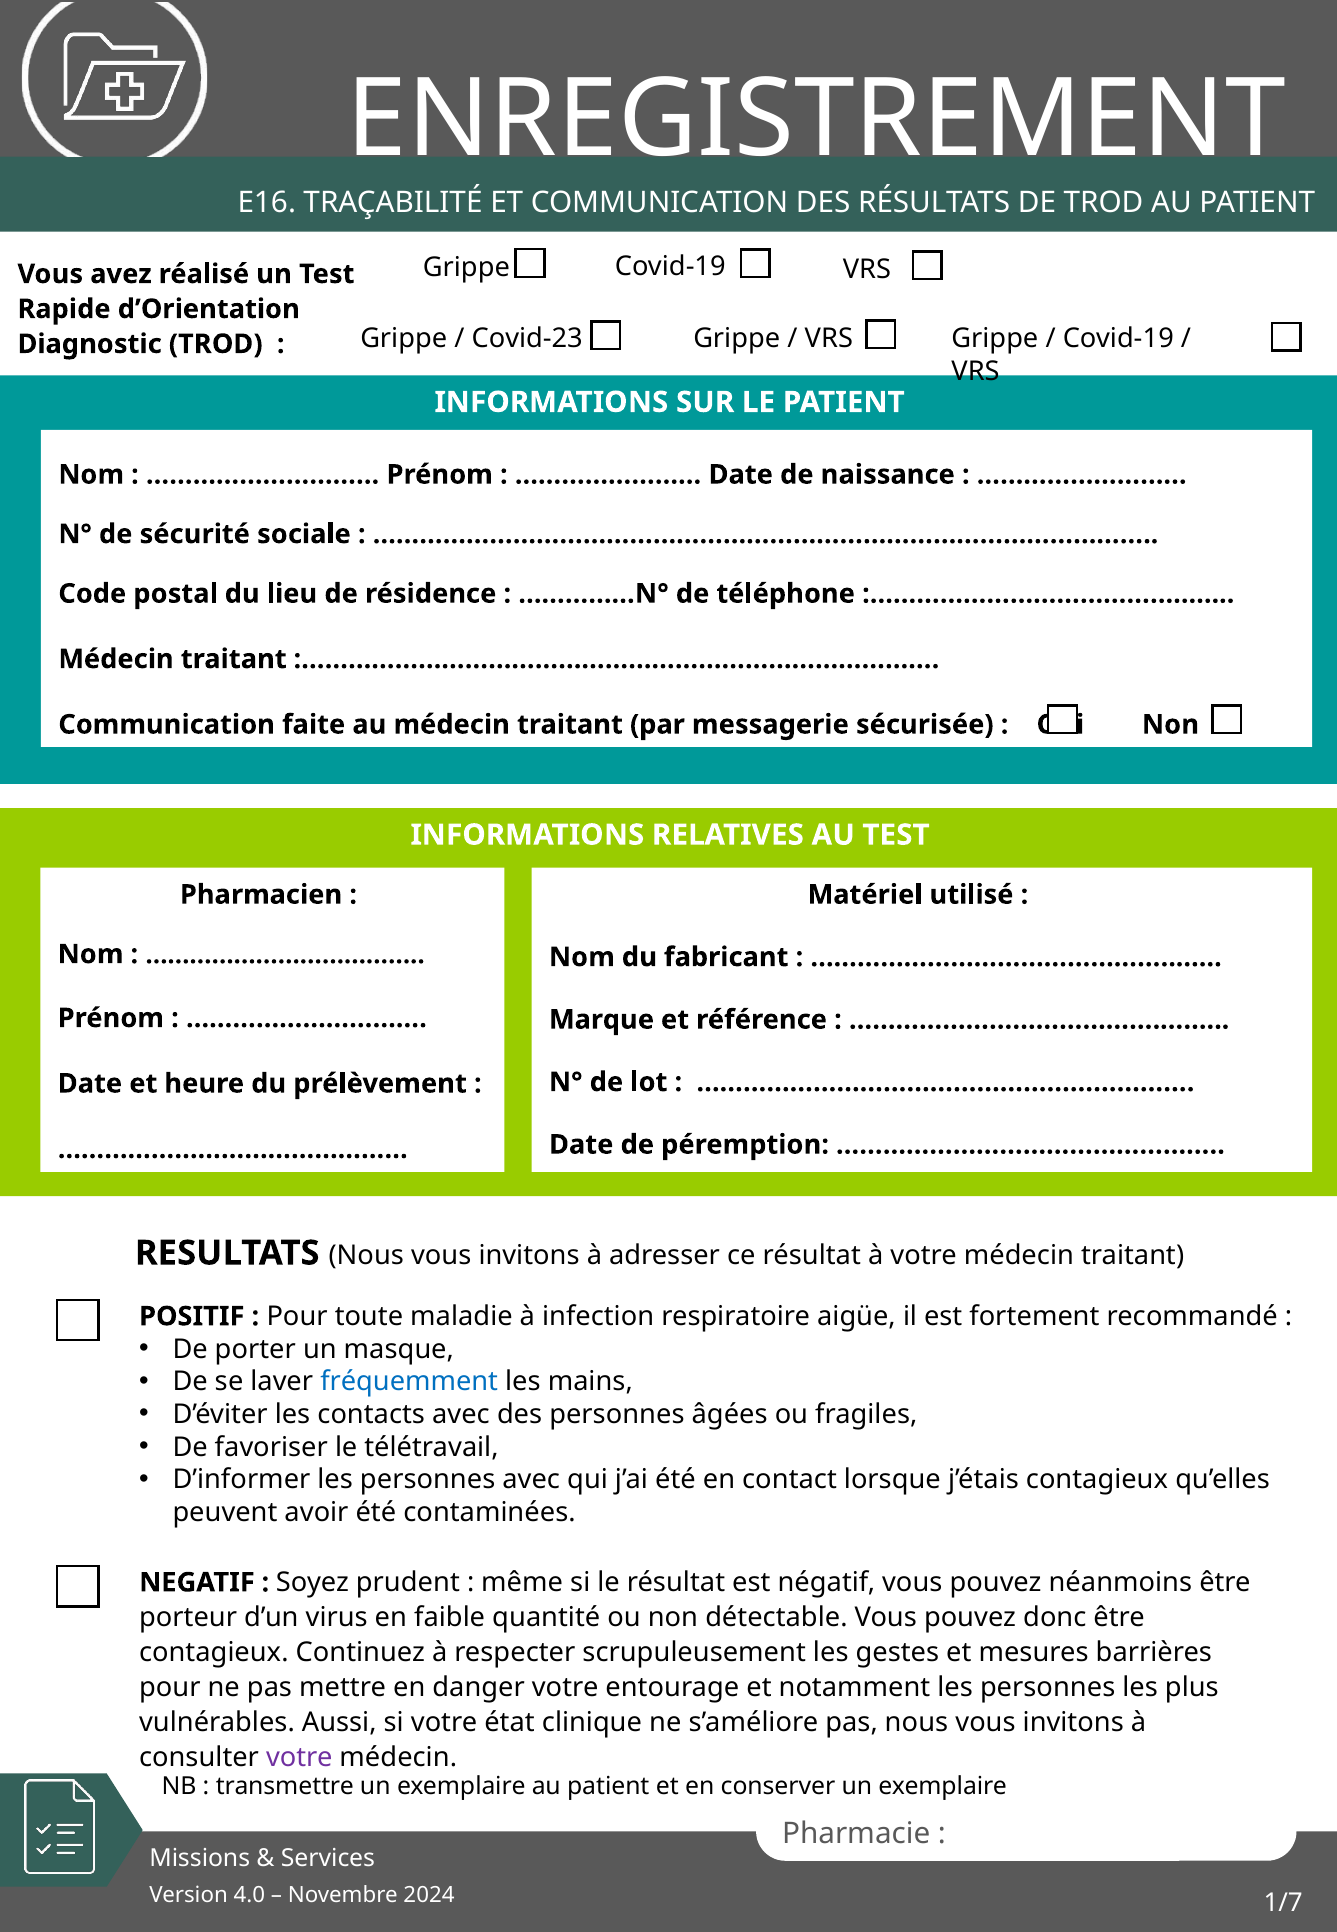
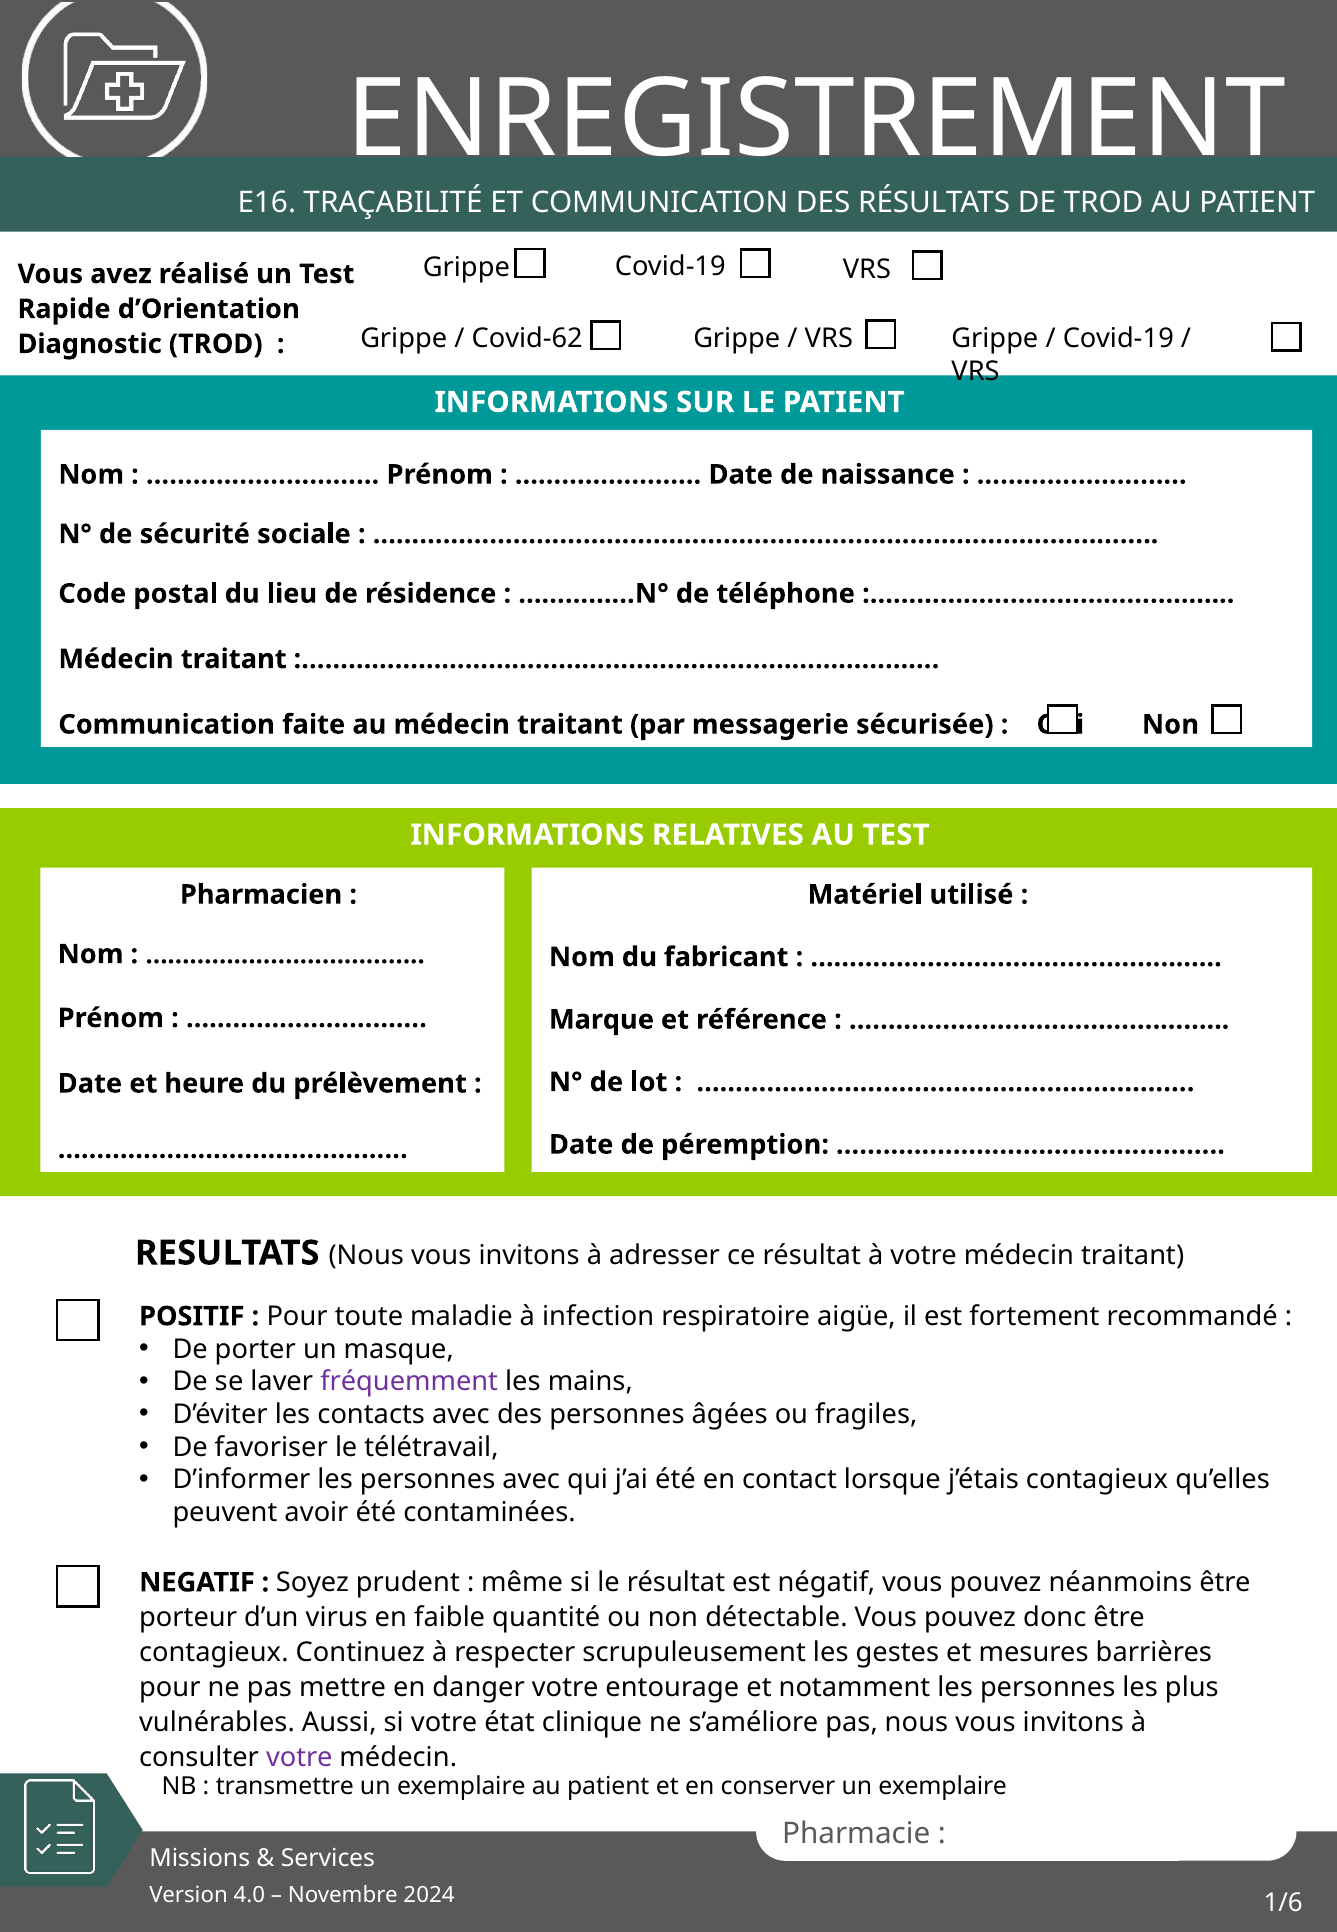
Covid-23: Covid-23 -> Covid-62 (527, 338)
fréquemment colour: blue -> purple (409, 1381)
1/7: 1/7 -> 1/6 (1283, 1903)
